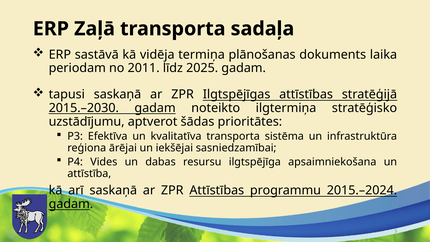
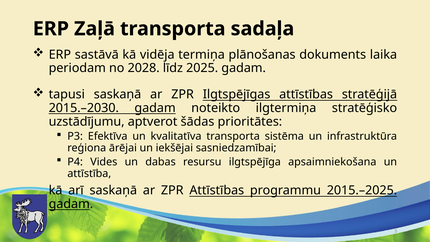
2011: 2011 -> 2028 (144, 68)
2015.–2024: 2015.–2024 -> 2015.–2025 (362, 190)
